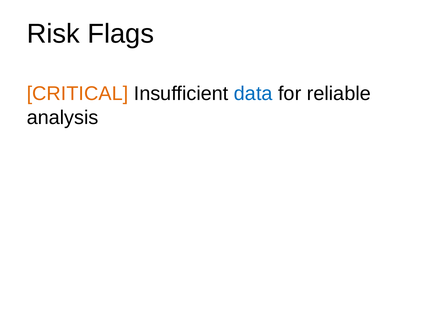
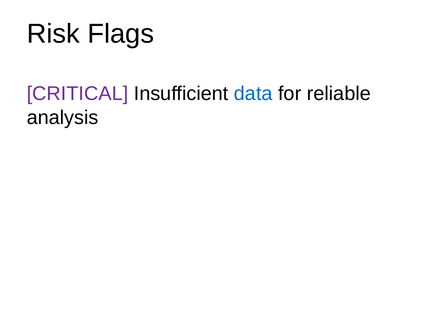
CRITICAL colour: orange -> purple (78, 94)
